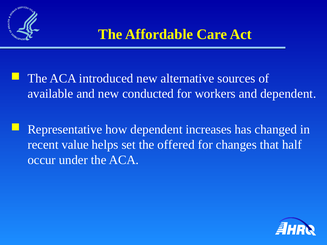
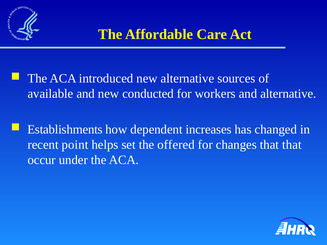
and dependent: dependent -> alternative (288, 94)
Representative: Representative -> Establishments (65, 130)
value: value -> point (75, 145)
that half: half -> that (292, 145)
